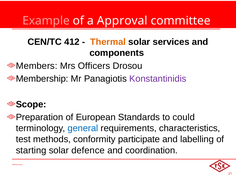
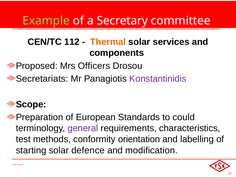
Example colour: pink -> light green (46, 21)
Approval: Approval -> Secretary (122, 21)
412: 412 -> 112 (72, 42)
Members: Members -> Proposed (37, 66)
Membership: Membership -> Secretariats (42, 79)
general colour: blue -> purple (83, 128)
participate: participate -> orientation (139, 139)
coordination: coordination -> modification (151, 150)
